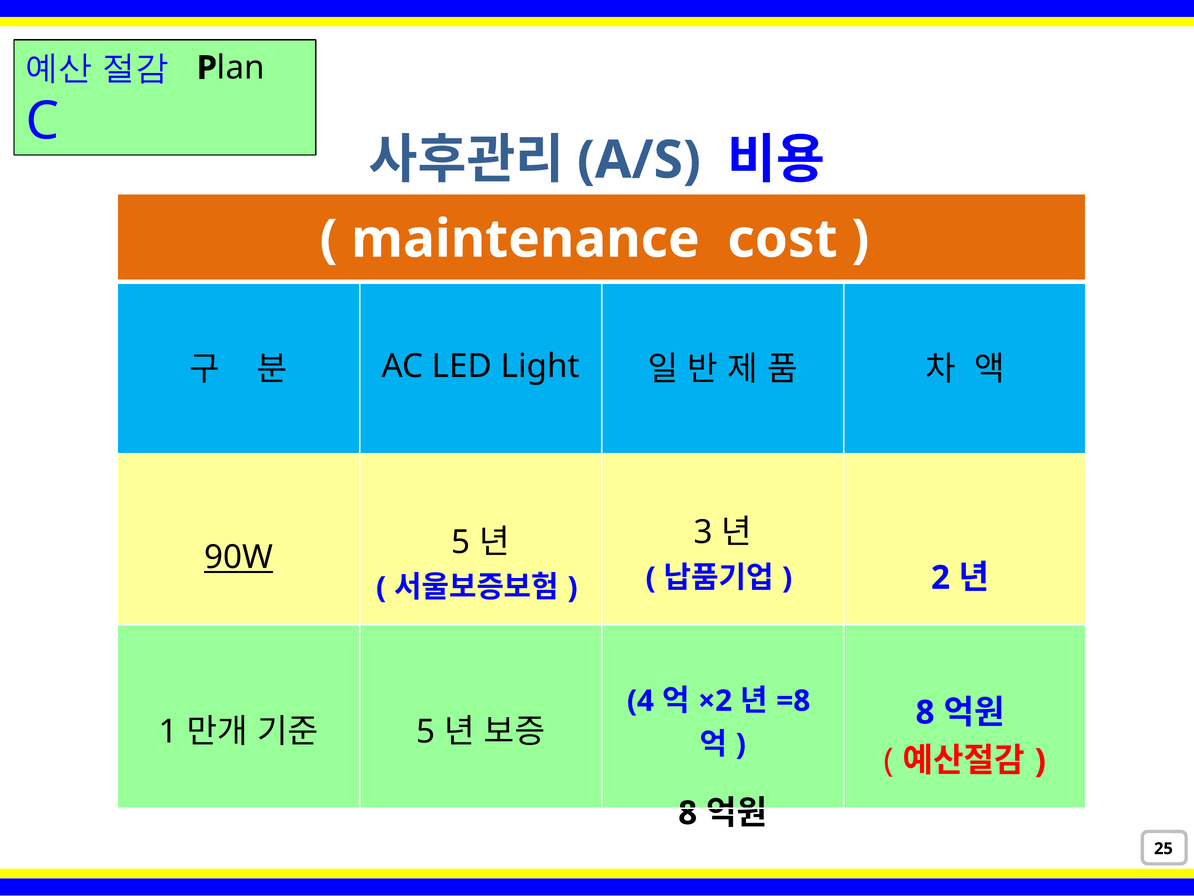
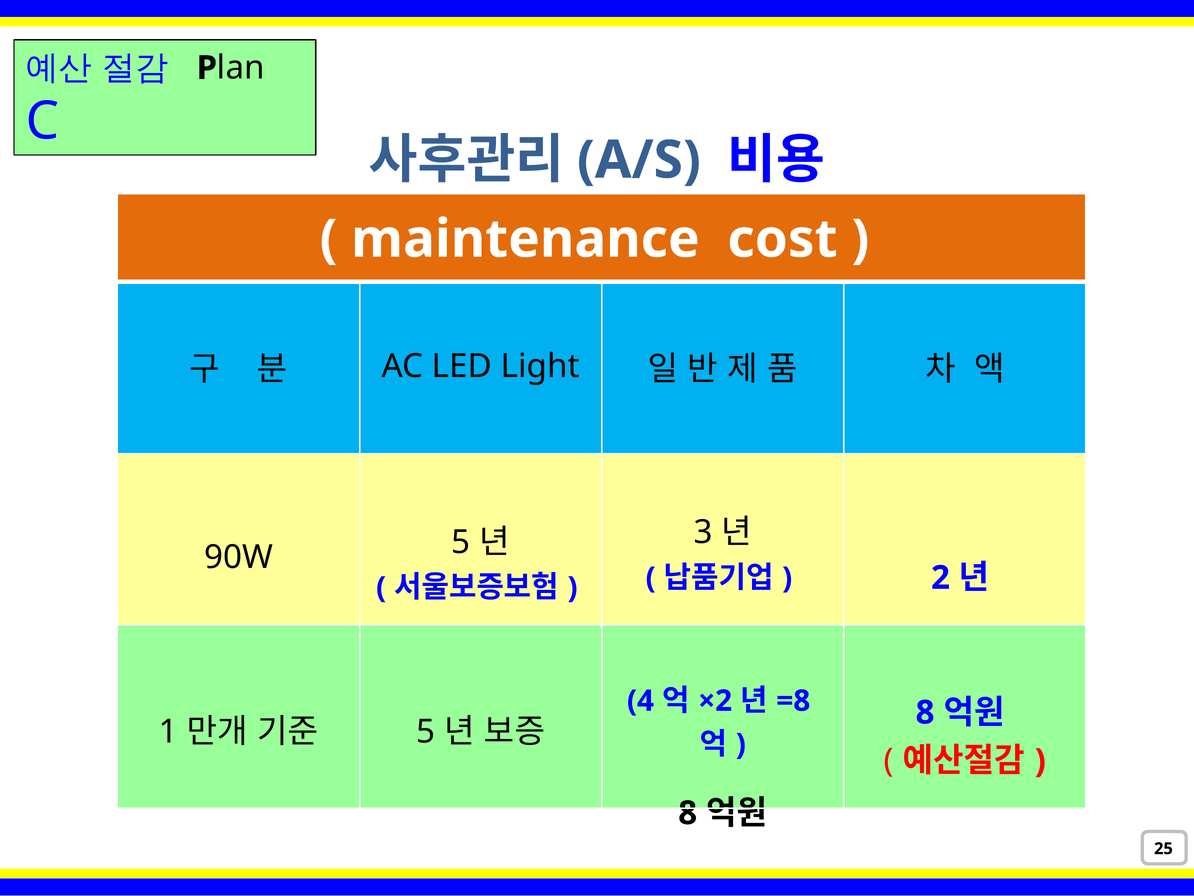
90W underline: present -> none (239, 557)
